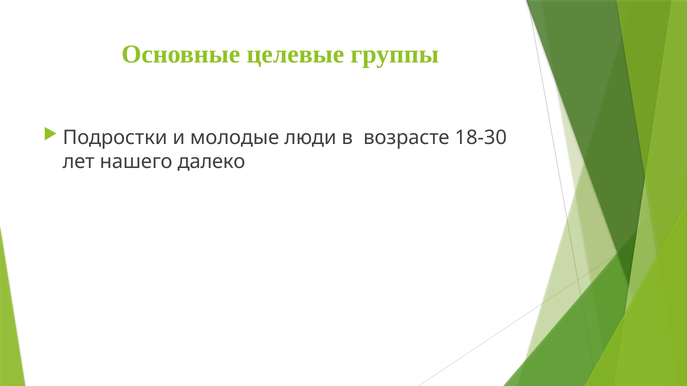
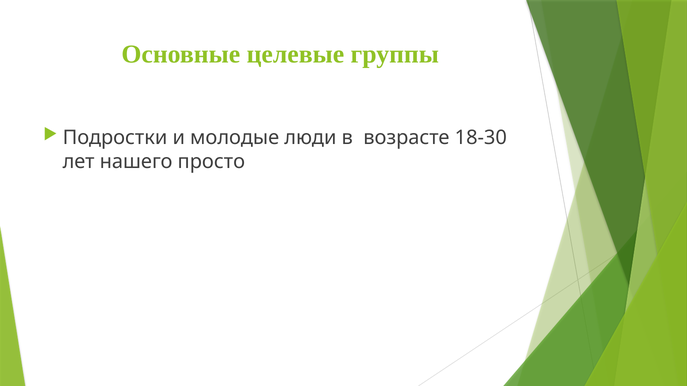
далеко: далеко -> просто (211, 162)
